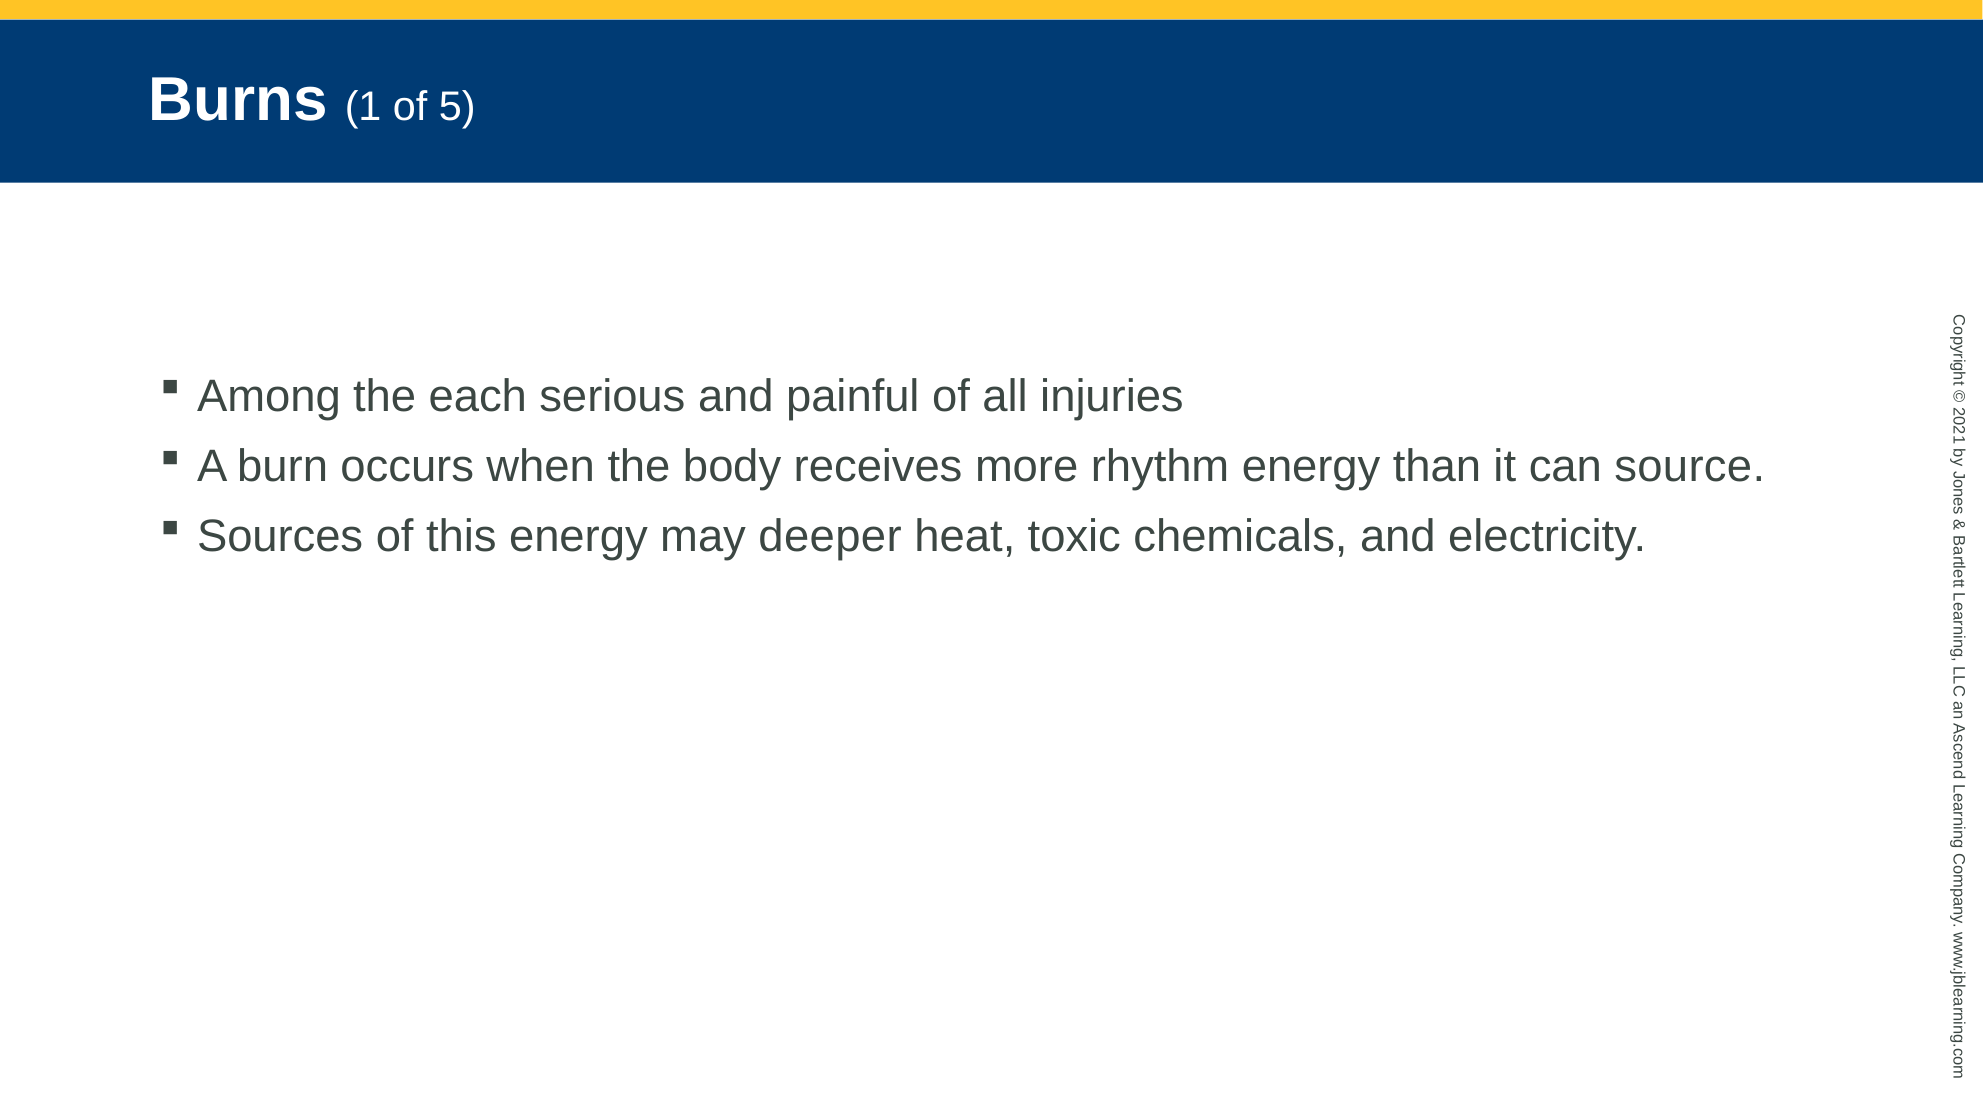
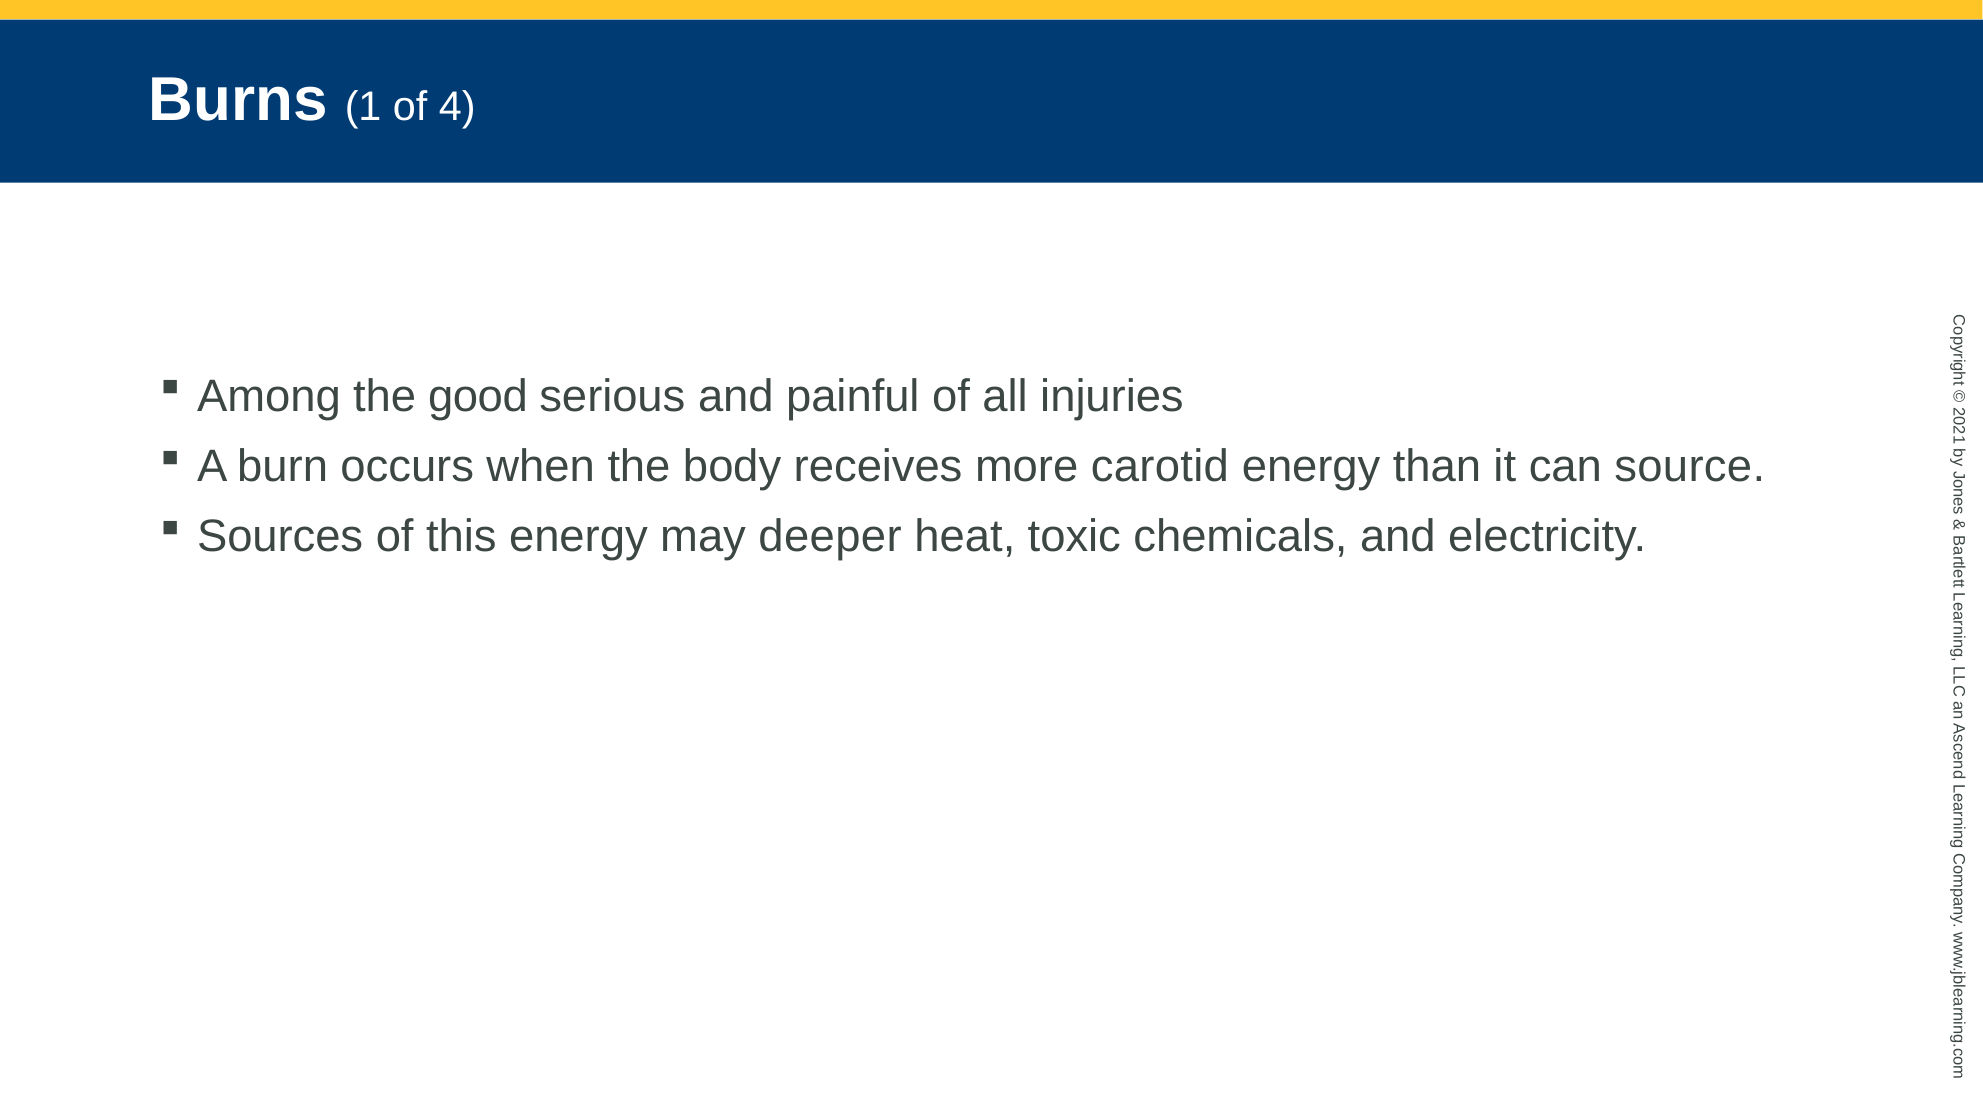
5: 5 -> 4 (457, 106)
each: each -> good (478, 396)
rhythm: rhythm -> carotid (1160, 467)
